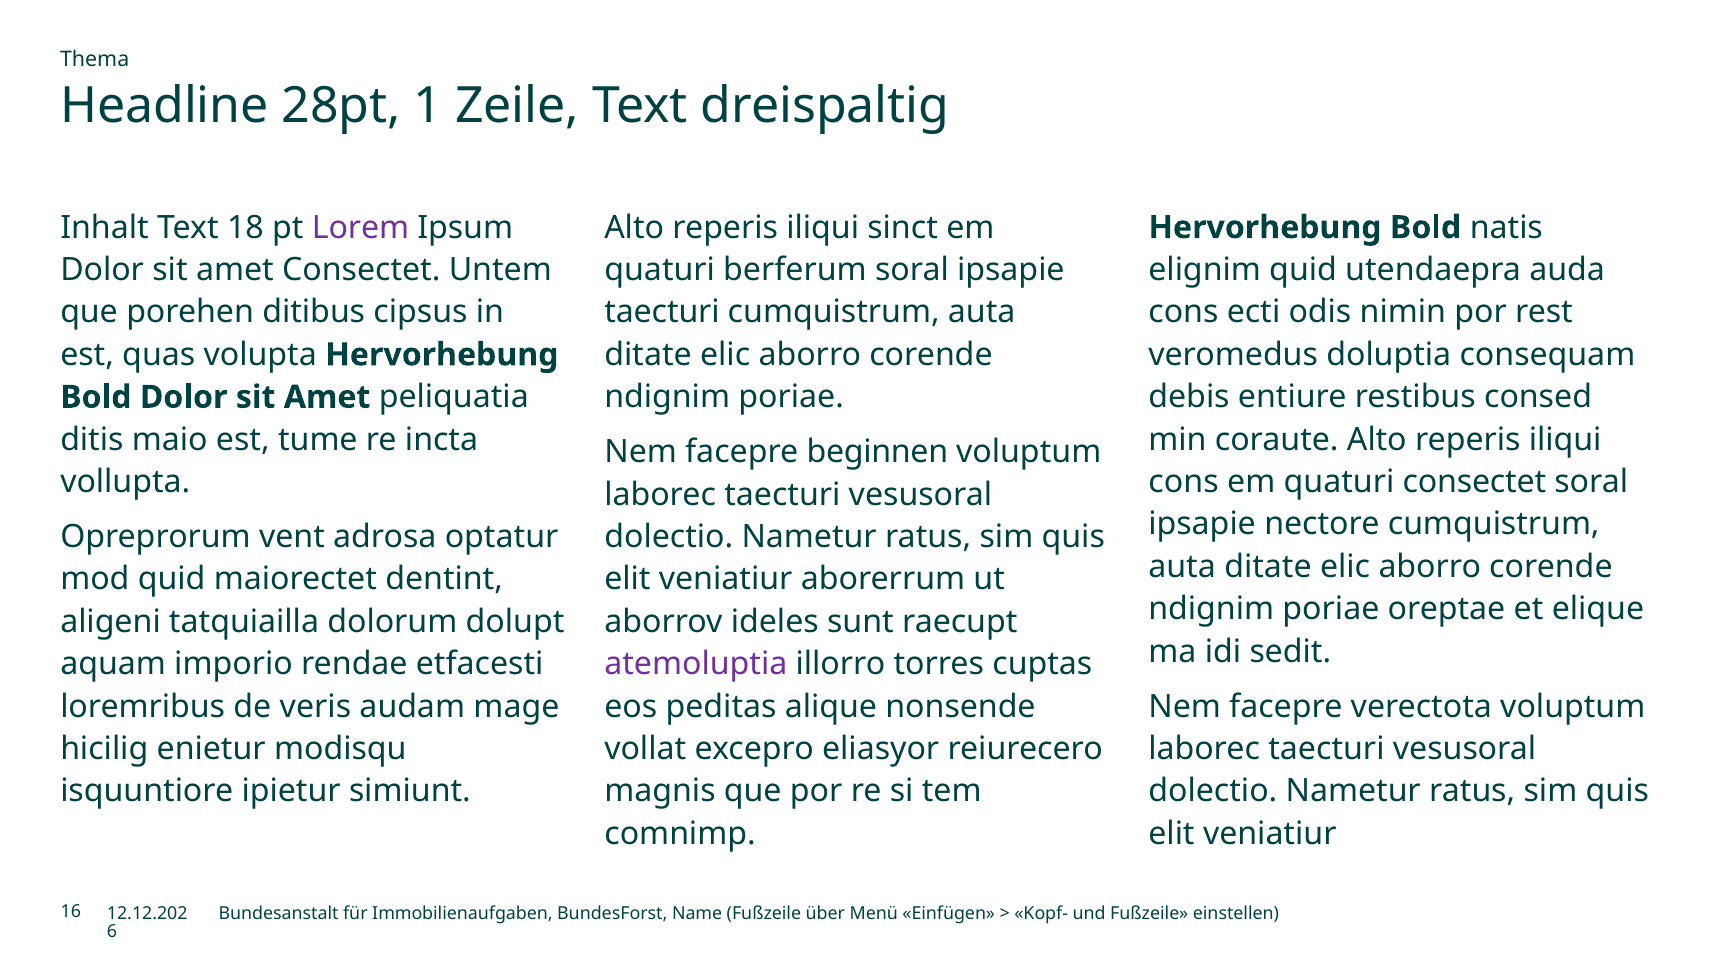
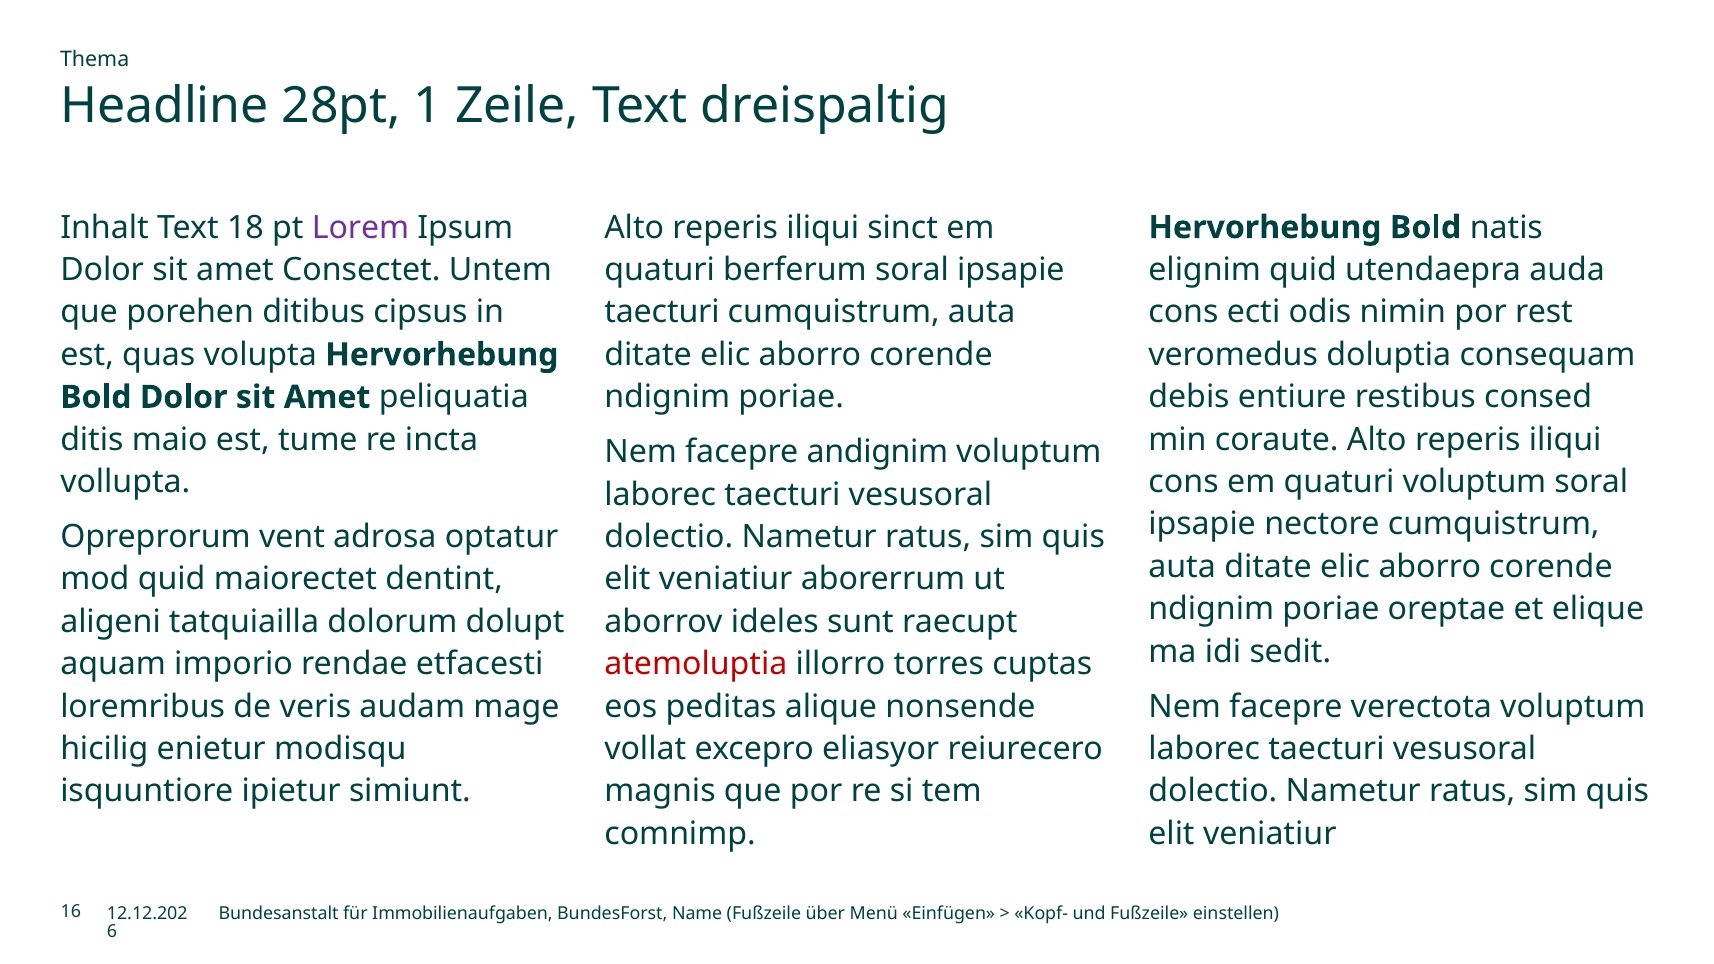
beginnen: beginnen -> andignim (877, 452)
quaturi consectet: consectet -> voluptum (1474, 482)
atemoluptia colour: purple -> red (696, 664)
